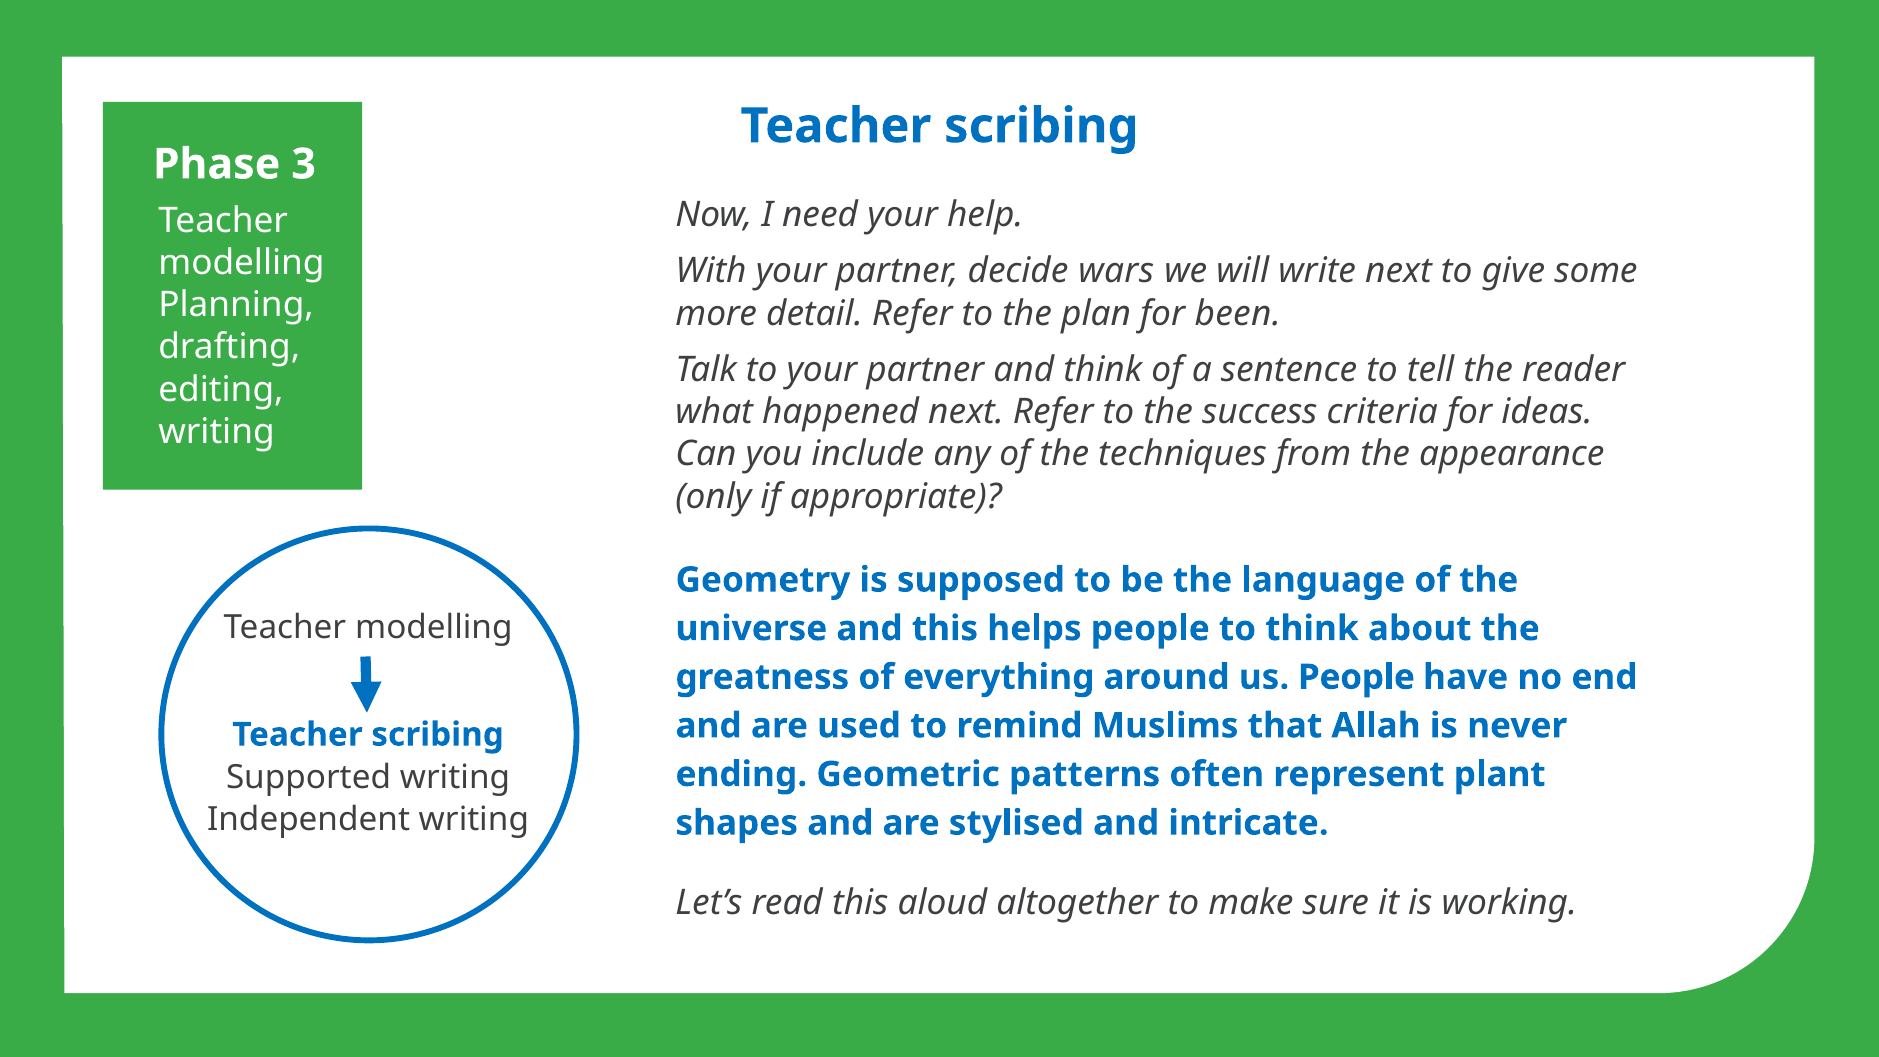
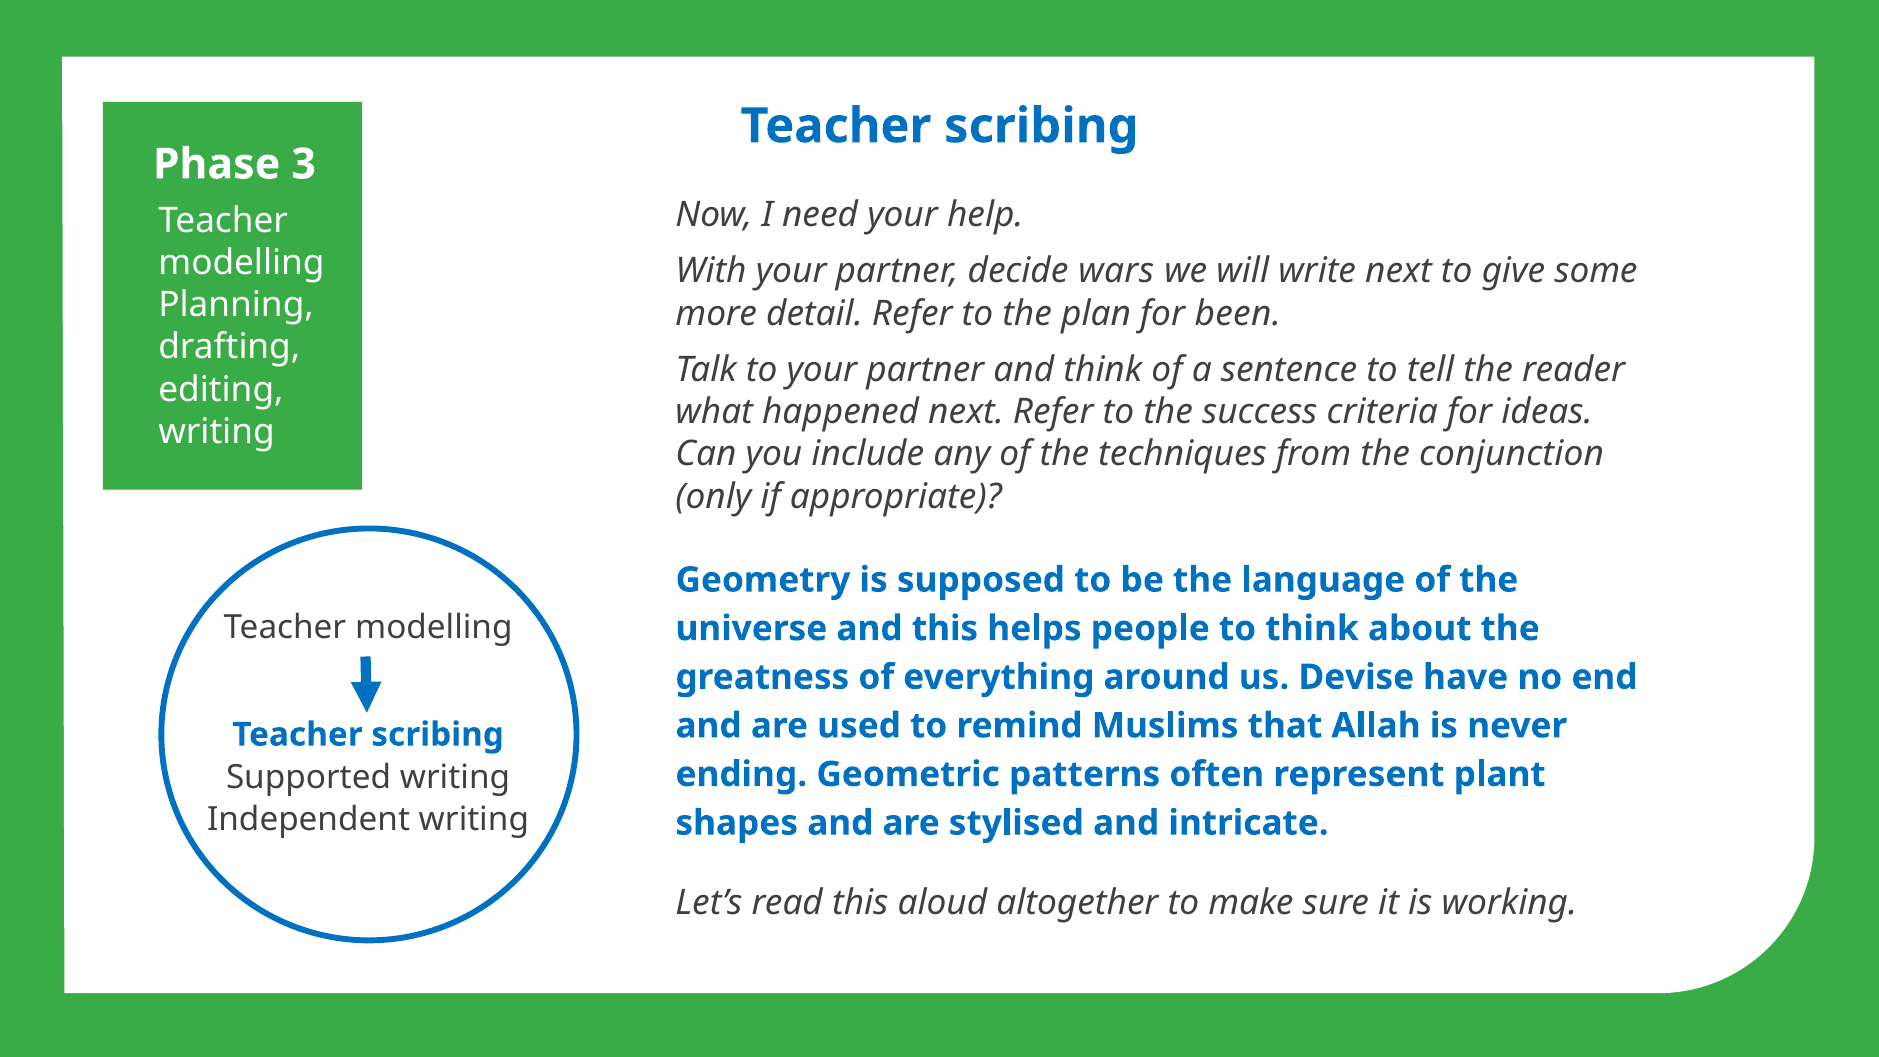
appearance: appearance -> conjunction (1512, 454)
us People: People -> Devise (1356, 677)
